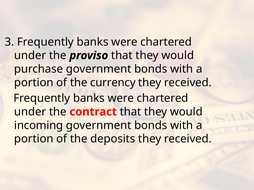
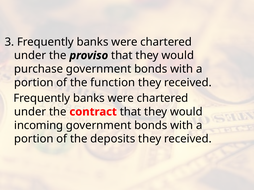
currency: currency -> function (113, 83)
